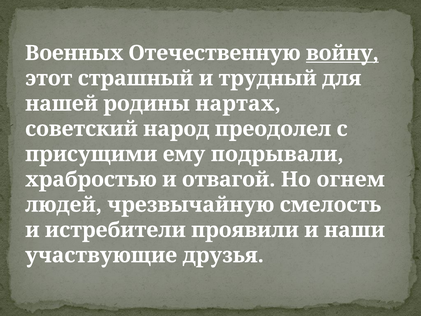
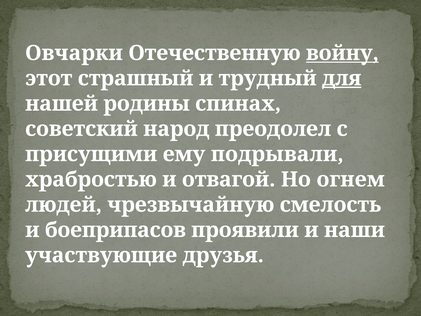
Военных: Военных -> Овчарки (74, 53)
для underline: none -> present (342, 78)
нартах: нартах -> спинах (238, 104)
истребители: истребители -> боеприпасов (115, 230)
